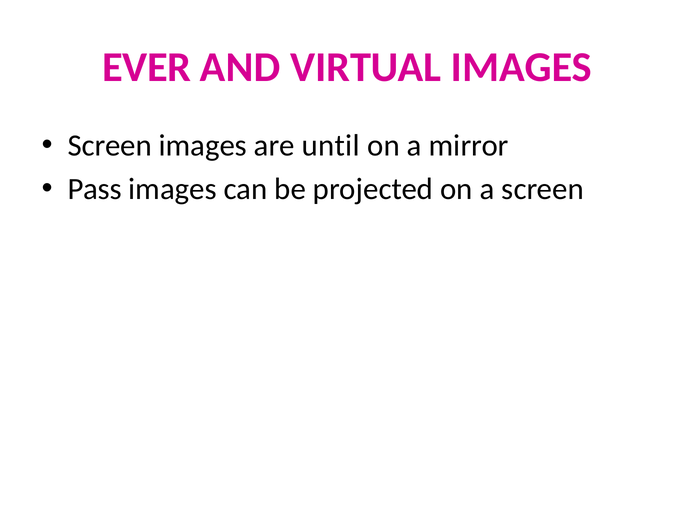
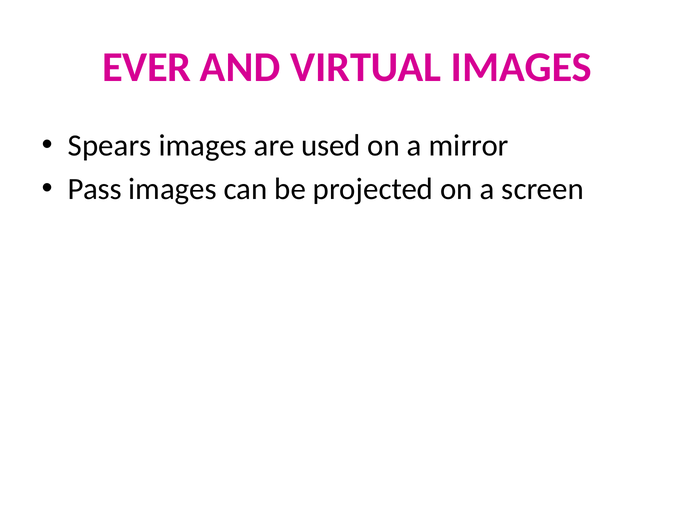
Screen: Screen -> Spears (110, 146)
until: until -> used (331, 146)
